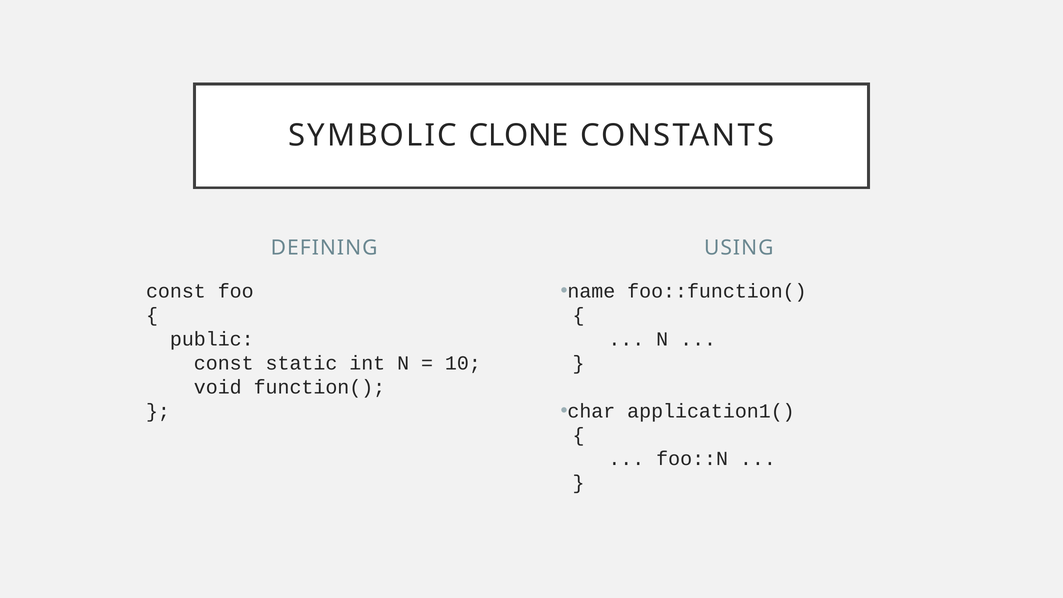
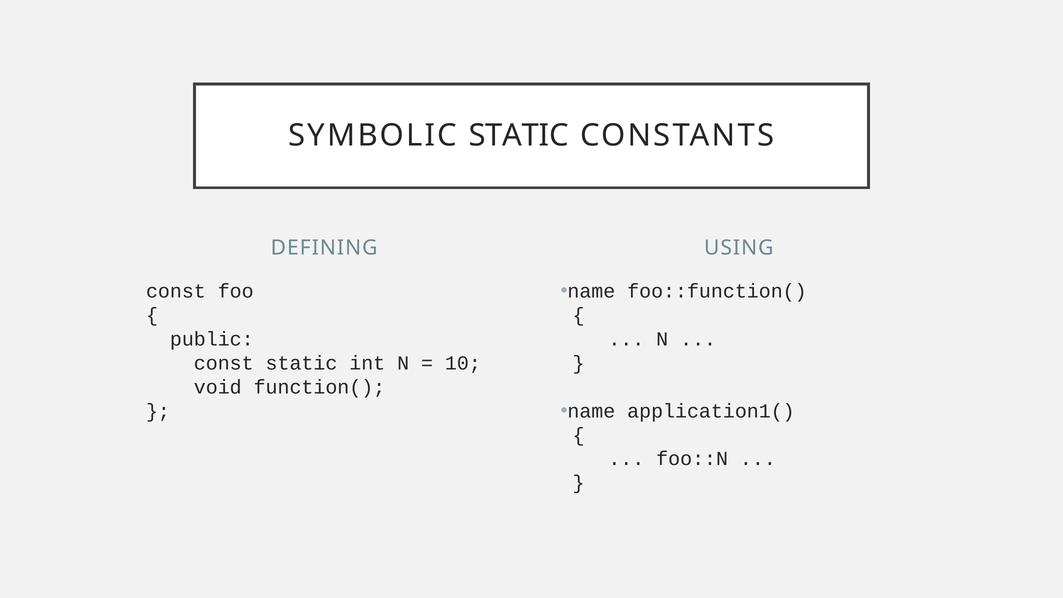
SYMBOLIC CLONE: CLONE -> STATIC (519, 136)
char: char -> name (591, 411)
